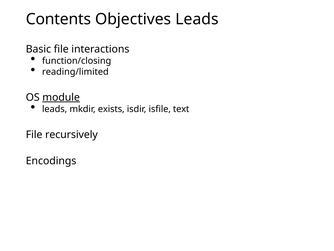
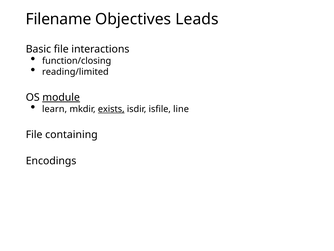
Contents: Contents -> Filename (58, 19)
leads: leads -> learn (55, 109)
exists underline: none -> present (111, 109)
text: text -> line (181, 109)
recursively: recursively -> containing (71, 134)
